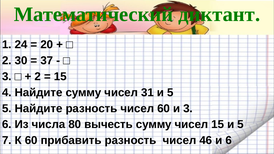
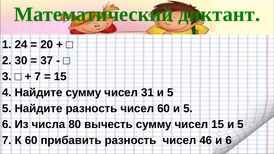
2: 2 -> 7 (38, 77)
60 и 3: 3 -> 5 (188, 109)
